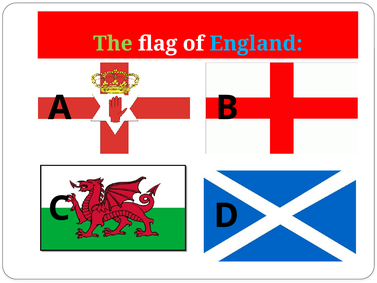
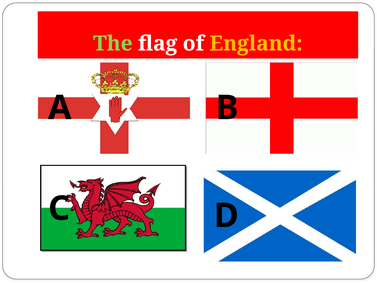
England colour: light blue -> yellow (256, 44)
